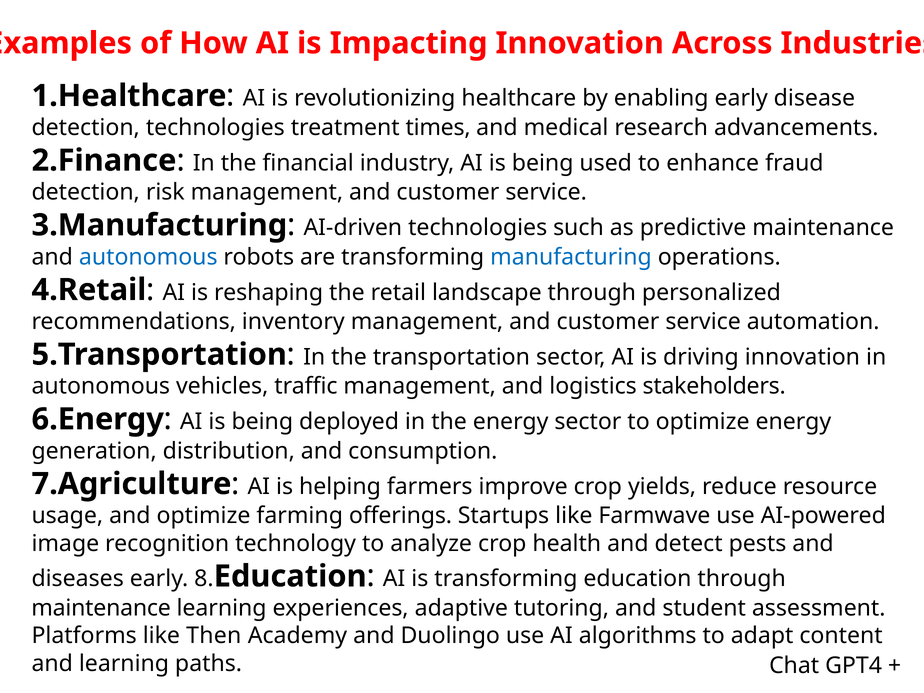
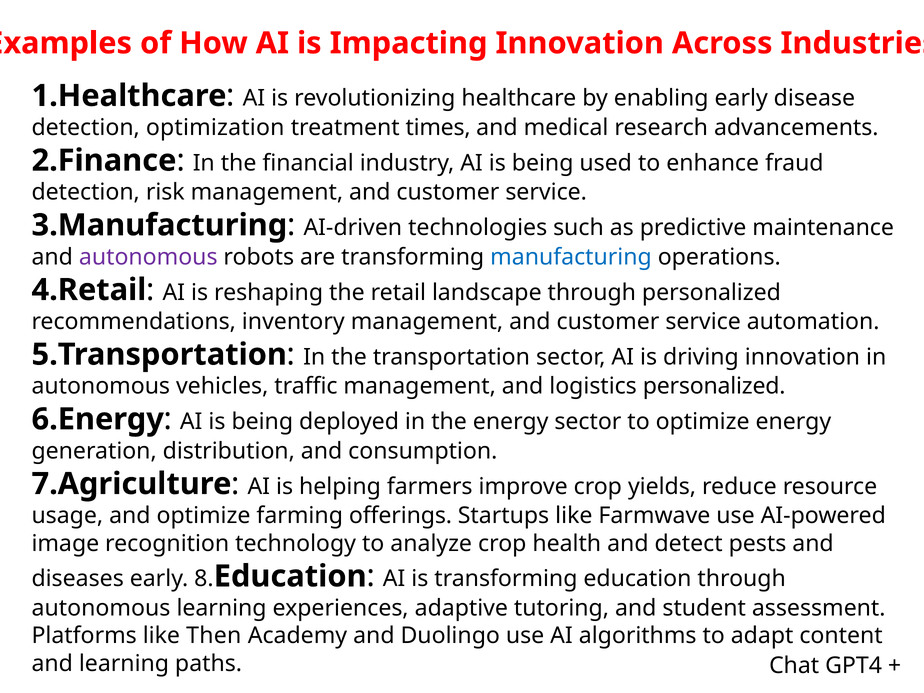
detection technologies: technologies -> optimization (215, 128)
autonomous colour: blue -> purple (148, 257)
logistics stakeholders: stakeholders -> personalized (714, 386)
maintenance: maintenance -> autonomous (101, 608)
